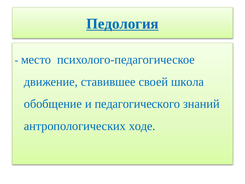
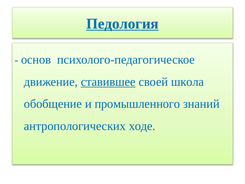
место: место -> основ (36, 60)
ставившее underline: none -> present (108, 82)
педагогического: педагогического -> промышленного (137, 104)
